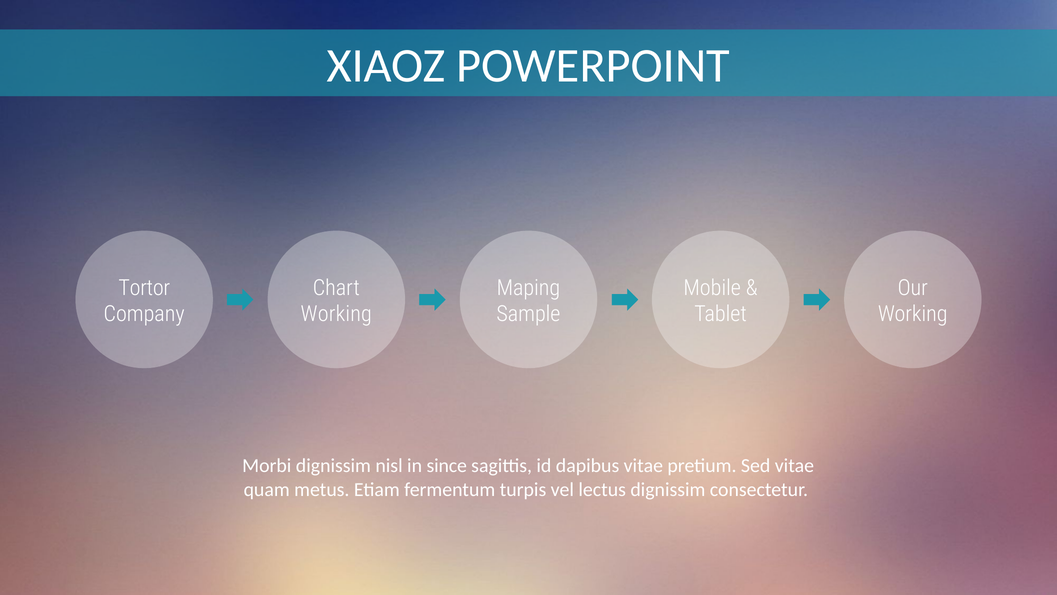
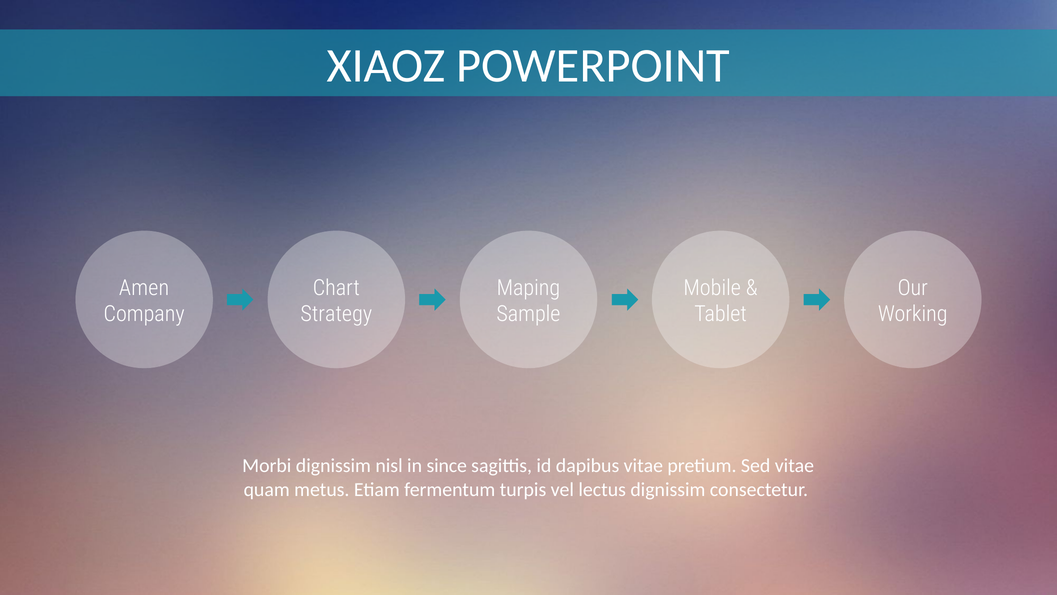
Tortor: Tortor -> Amen (144, 288)
Working: Working -> Strategy (336, 314)
